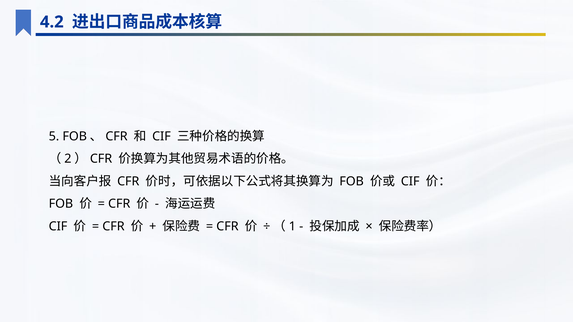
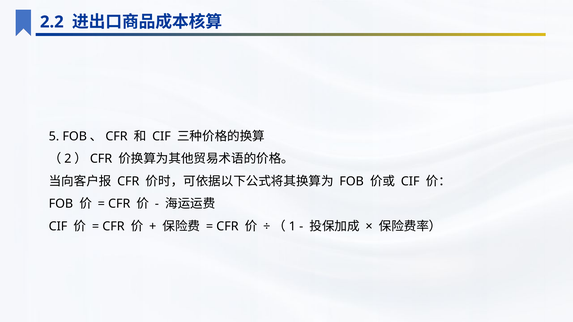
4.2: 4.2 -> 2.2 (52, 22)
